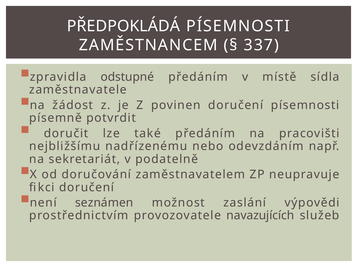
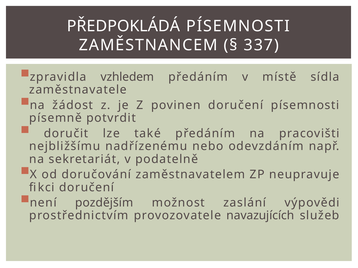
odstupné: odstupné -> vzhledem (127, 77)
seznámen: seznámen -> pozdějším (104, 203)
